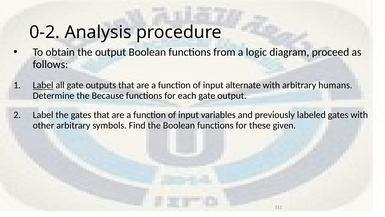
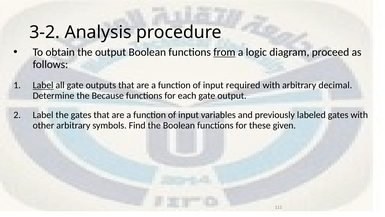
0-2: 0-2 -> 3-2 (45, 32)
from underline: none -> present (224, 52)
alternate: alternate -> required (243, 85)
humans: humans -> decimal (335, 85)
